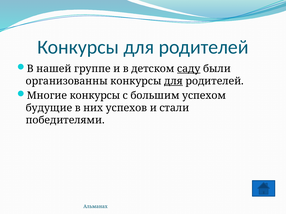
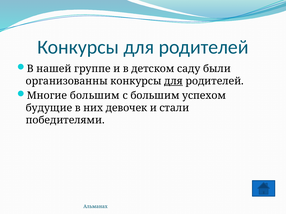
саду underline: present -> none (189, 69)
Многие конкурсы: конкурсы -> большим (95, 96)
успехов: успехов -> девочек (126, 108)
